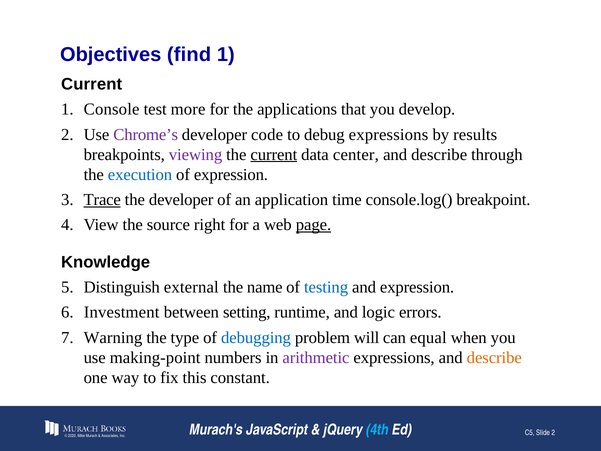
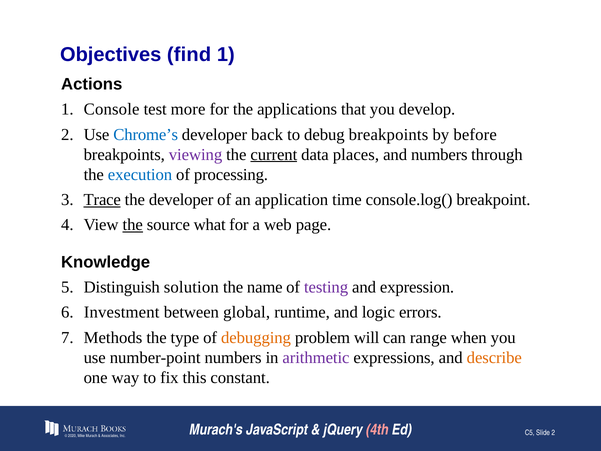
Current: Current -> Actions (92, 84)
Chrome’s colour: purple -> blue (146, 134)
code: code -> back (267, 134)
debug expressions: expressions -> breakpoints (388, 134)
results: results -> before (475, 134)
center: center -> places (356, 154)
describe: describe -> numbers (439, 154)
of expression: expression -> processing (231, 175)
the underline: none -> present (133, 225)
right: right -> what (210, 225)
page underline: present -> none (313, 225)
external: external -> solution (191, 287)
testing colour: blue -> purple (326, 287)
setting: setting -> global (247, 312)
Warning: Warning -> Methods (113, 337)
debugging colour: blue -> orange (256, 337)
equal: equal -> range (428, 337)
making-point: making-point -> number-point (155, 357)
4th colour: light blue -> pink (377, 430)
